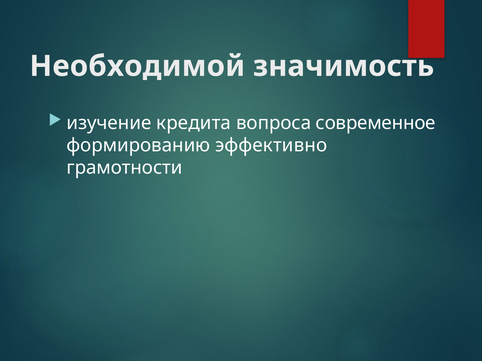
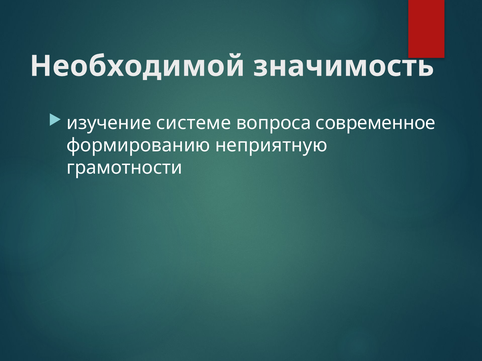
кредита: кредита -> системе (194, 123)
эффективно: эффективно -> неприятную (271, 146)
